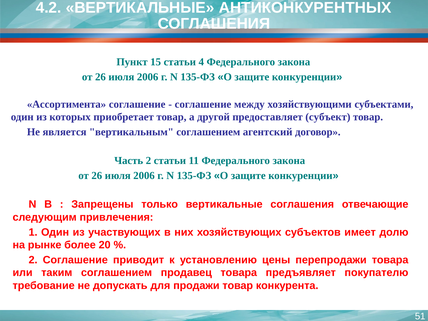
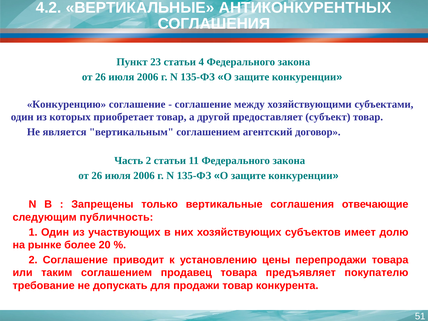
15: 15 -> 23 (156, 62)
Ассортимента: Ассортимента -> Конкуренцию (66, 104)
привлечения: привлечения -> публичность (116, 217)
